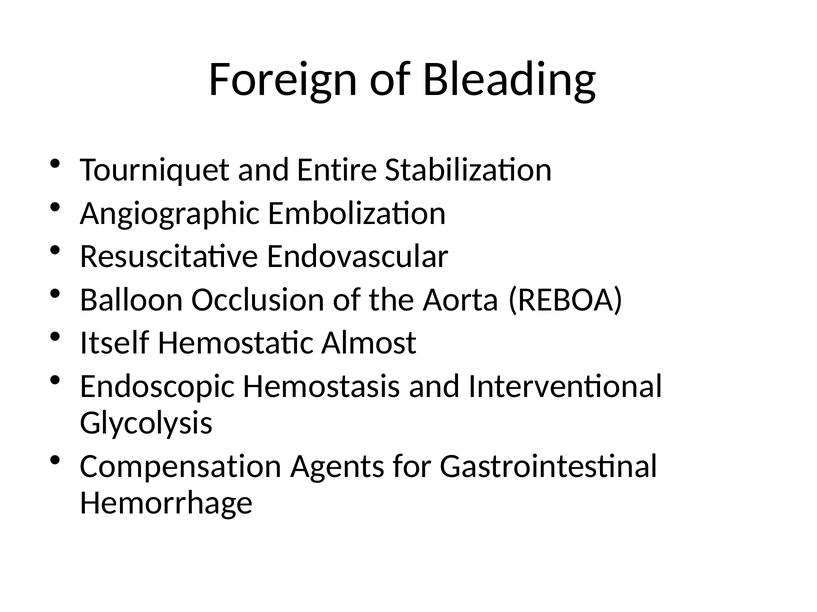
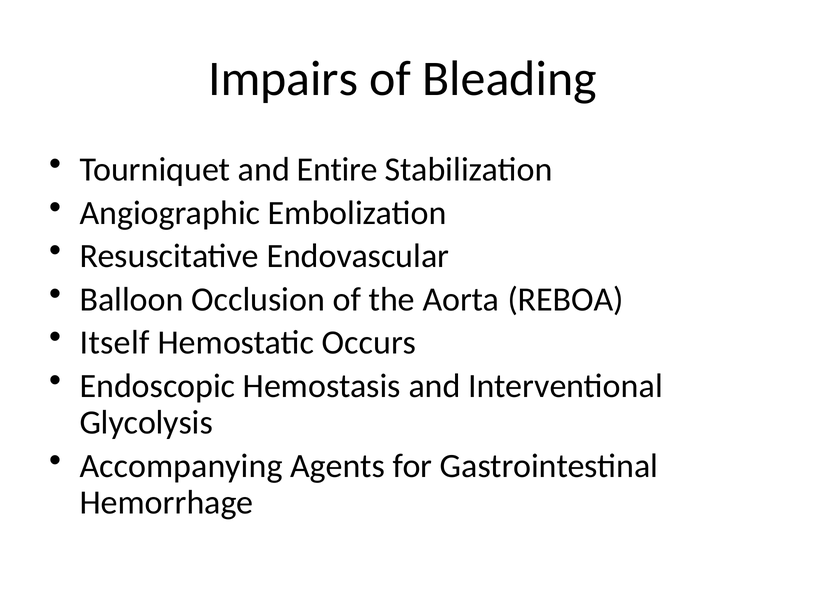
Foreign: Foreign -> Impairs (283, 79)
Almost: Almost -> Occurs (369, 343)
Compensation: Compensation -> Accompanying (181, 466)
